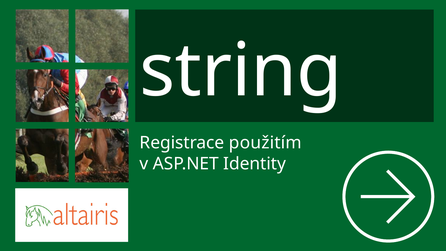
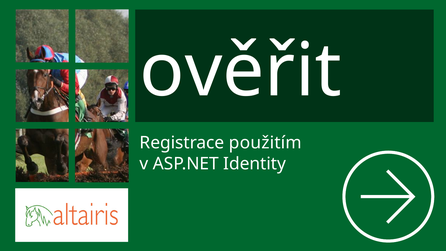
string: string -> ověřit (241, 71)
